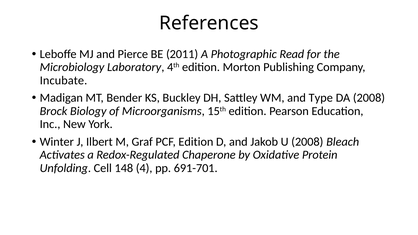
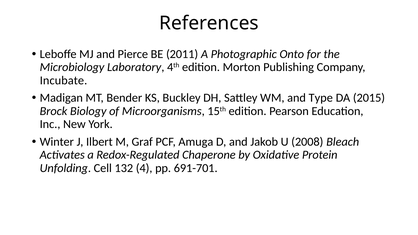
Read: Read -> Onto (292, 54)
DA 2008: 2008 -> 2015 (369, 98)
PCF Edition: Edition -> Amuga (196, 142)
148: 148 -> 132 (124, 168)
